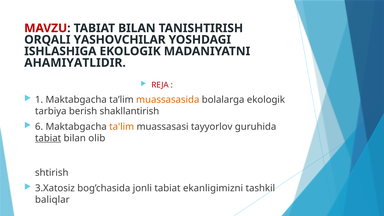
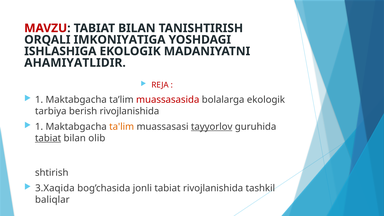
YASHOVCHILAR: YASHOVCHILAR -> IMKONIYATIGA (120, 40)
muassasasida colour: orange -> red (168, 100)
bеrish shakllantirish: shakllantirish -> rivojlanishida (129, 111)
6: 6 -> 1 (39, 127)
tayyorlov underline: none -> present (212, 127)
3.Xatosiz: 3.Xatosiz -> 3.Xaqida (55, 188)
tabiat ekanligimizni: ekanligimizni -> rivojlanishida (213, 188)
